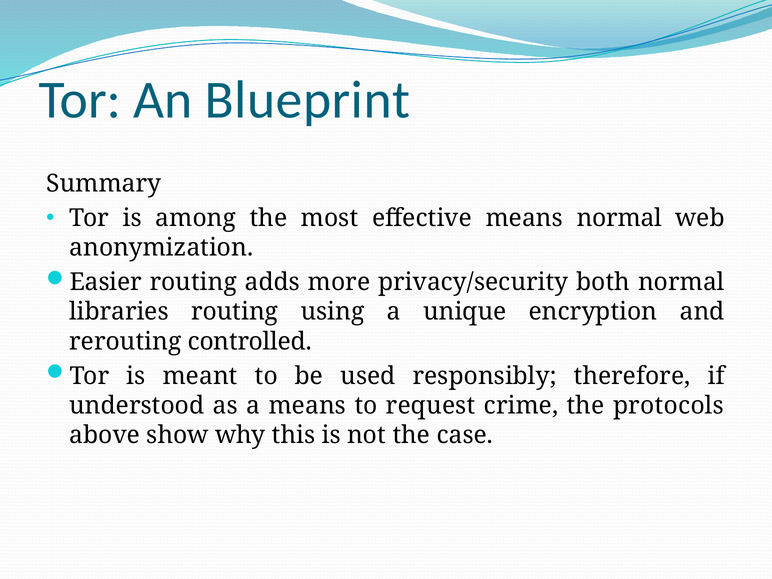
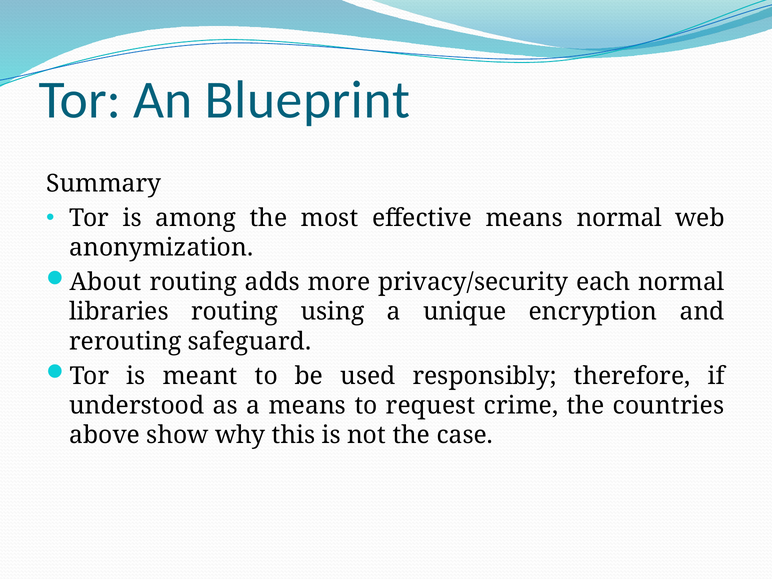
Easier: Easier -> About (106, 282)
both: both -> each (603, 282)
controlled: controlled -> safeguard (250, 341)
protocols: protocols -> countries (669, 405)
